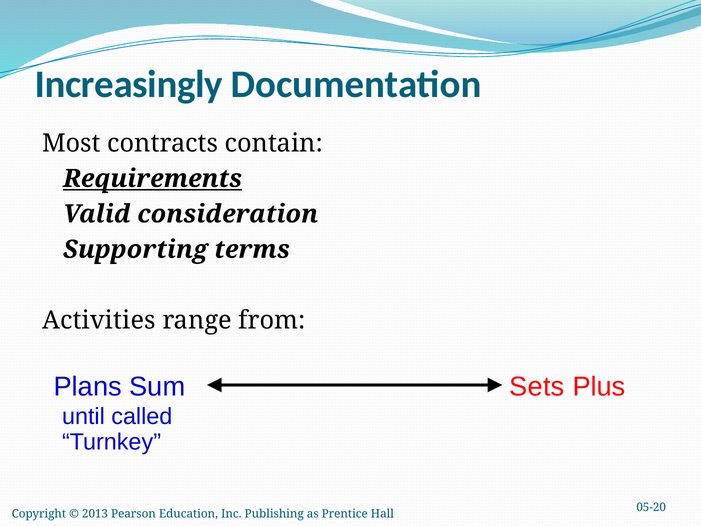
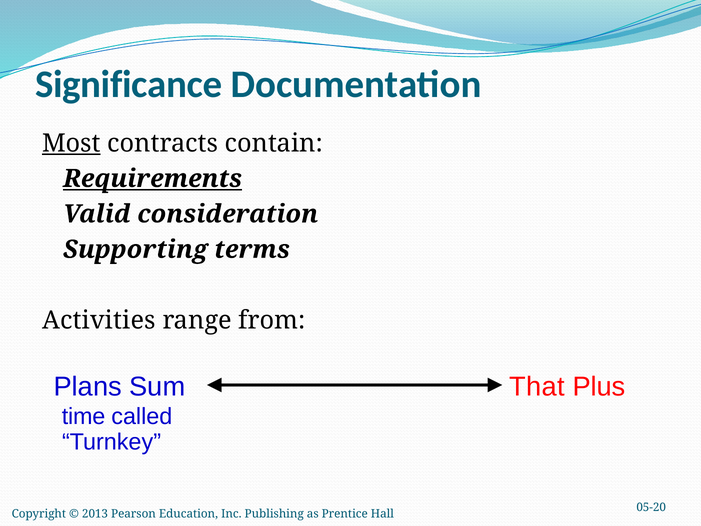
Increasingly: Increasingly -> Significance (129, 84)
Most underline: none -> present (71, 143)
Sets: Sets -> That (537, 387)
until: until -> time (84, 416)
